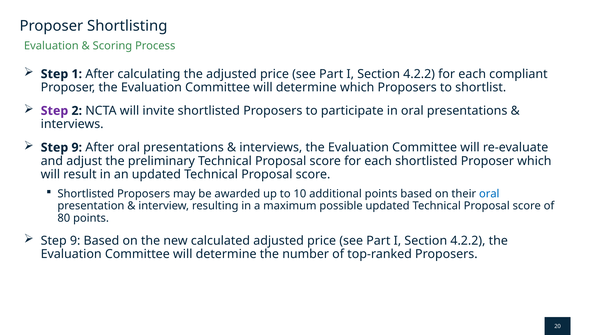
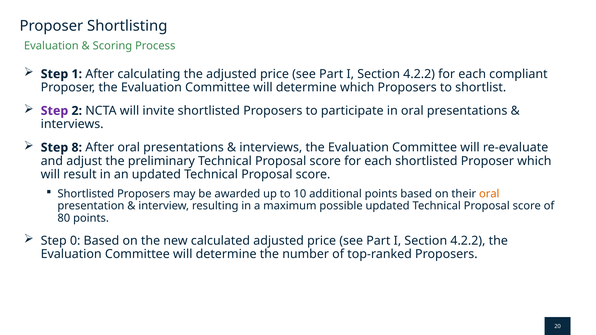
9: 9 -> 8 (77, 148)
oral colour: blue -> orange (489, 194)
9: 9 -> 0 (75, 241)
